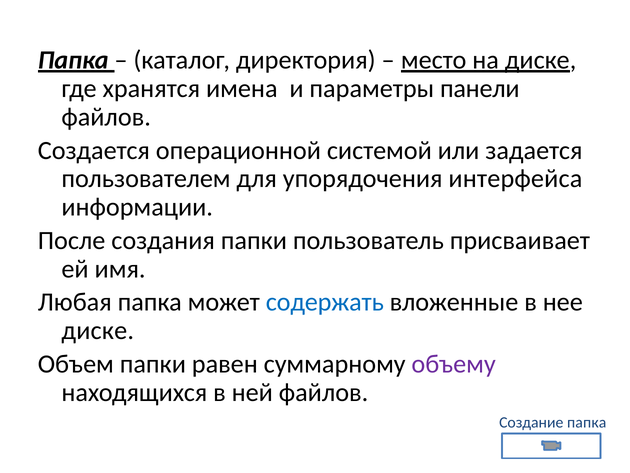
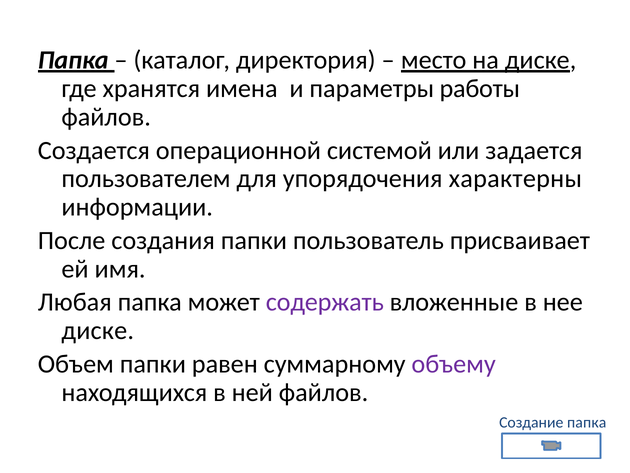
панели: панели -> работы (480, 88)
интерфейса: интерфейса -> характерны (515, 179)
содержать colour: blue -> purple (325, 302)
